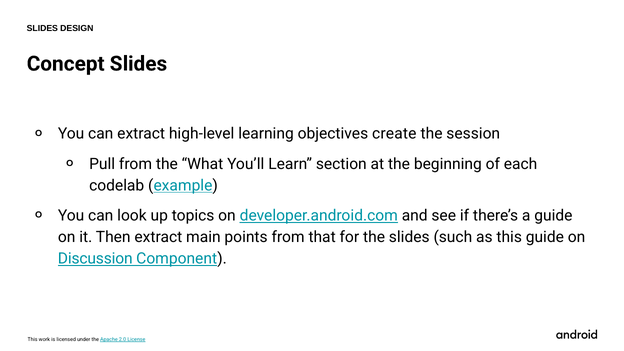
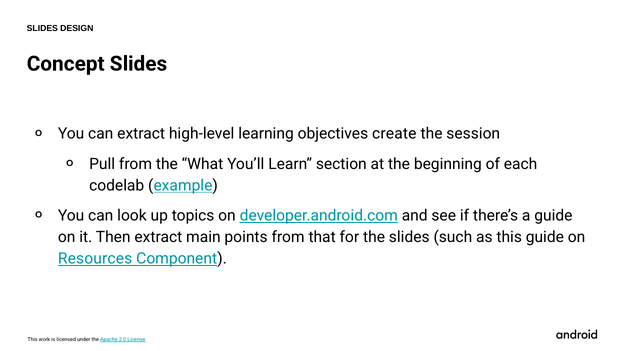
Discussion: Discussion -> Resources (95, 259)
